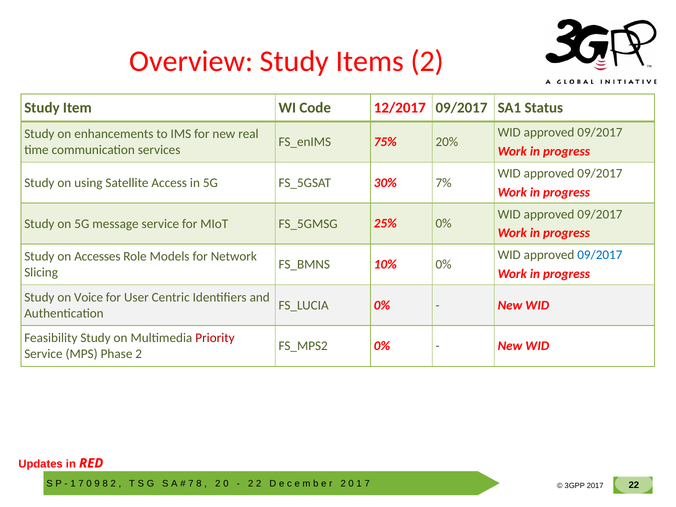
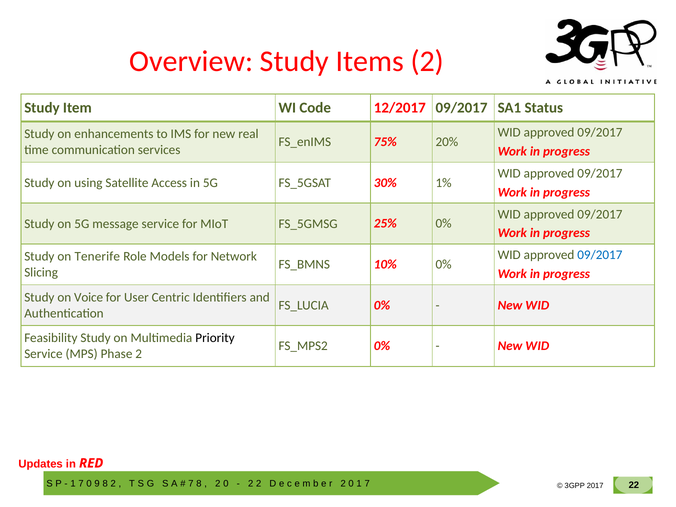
7%: 7% -> 1% (444, 183)
Accesses: Accesses -> Tenerife (97, 257)
Priority colour: red -> black (215, 338)
